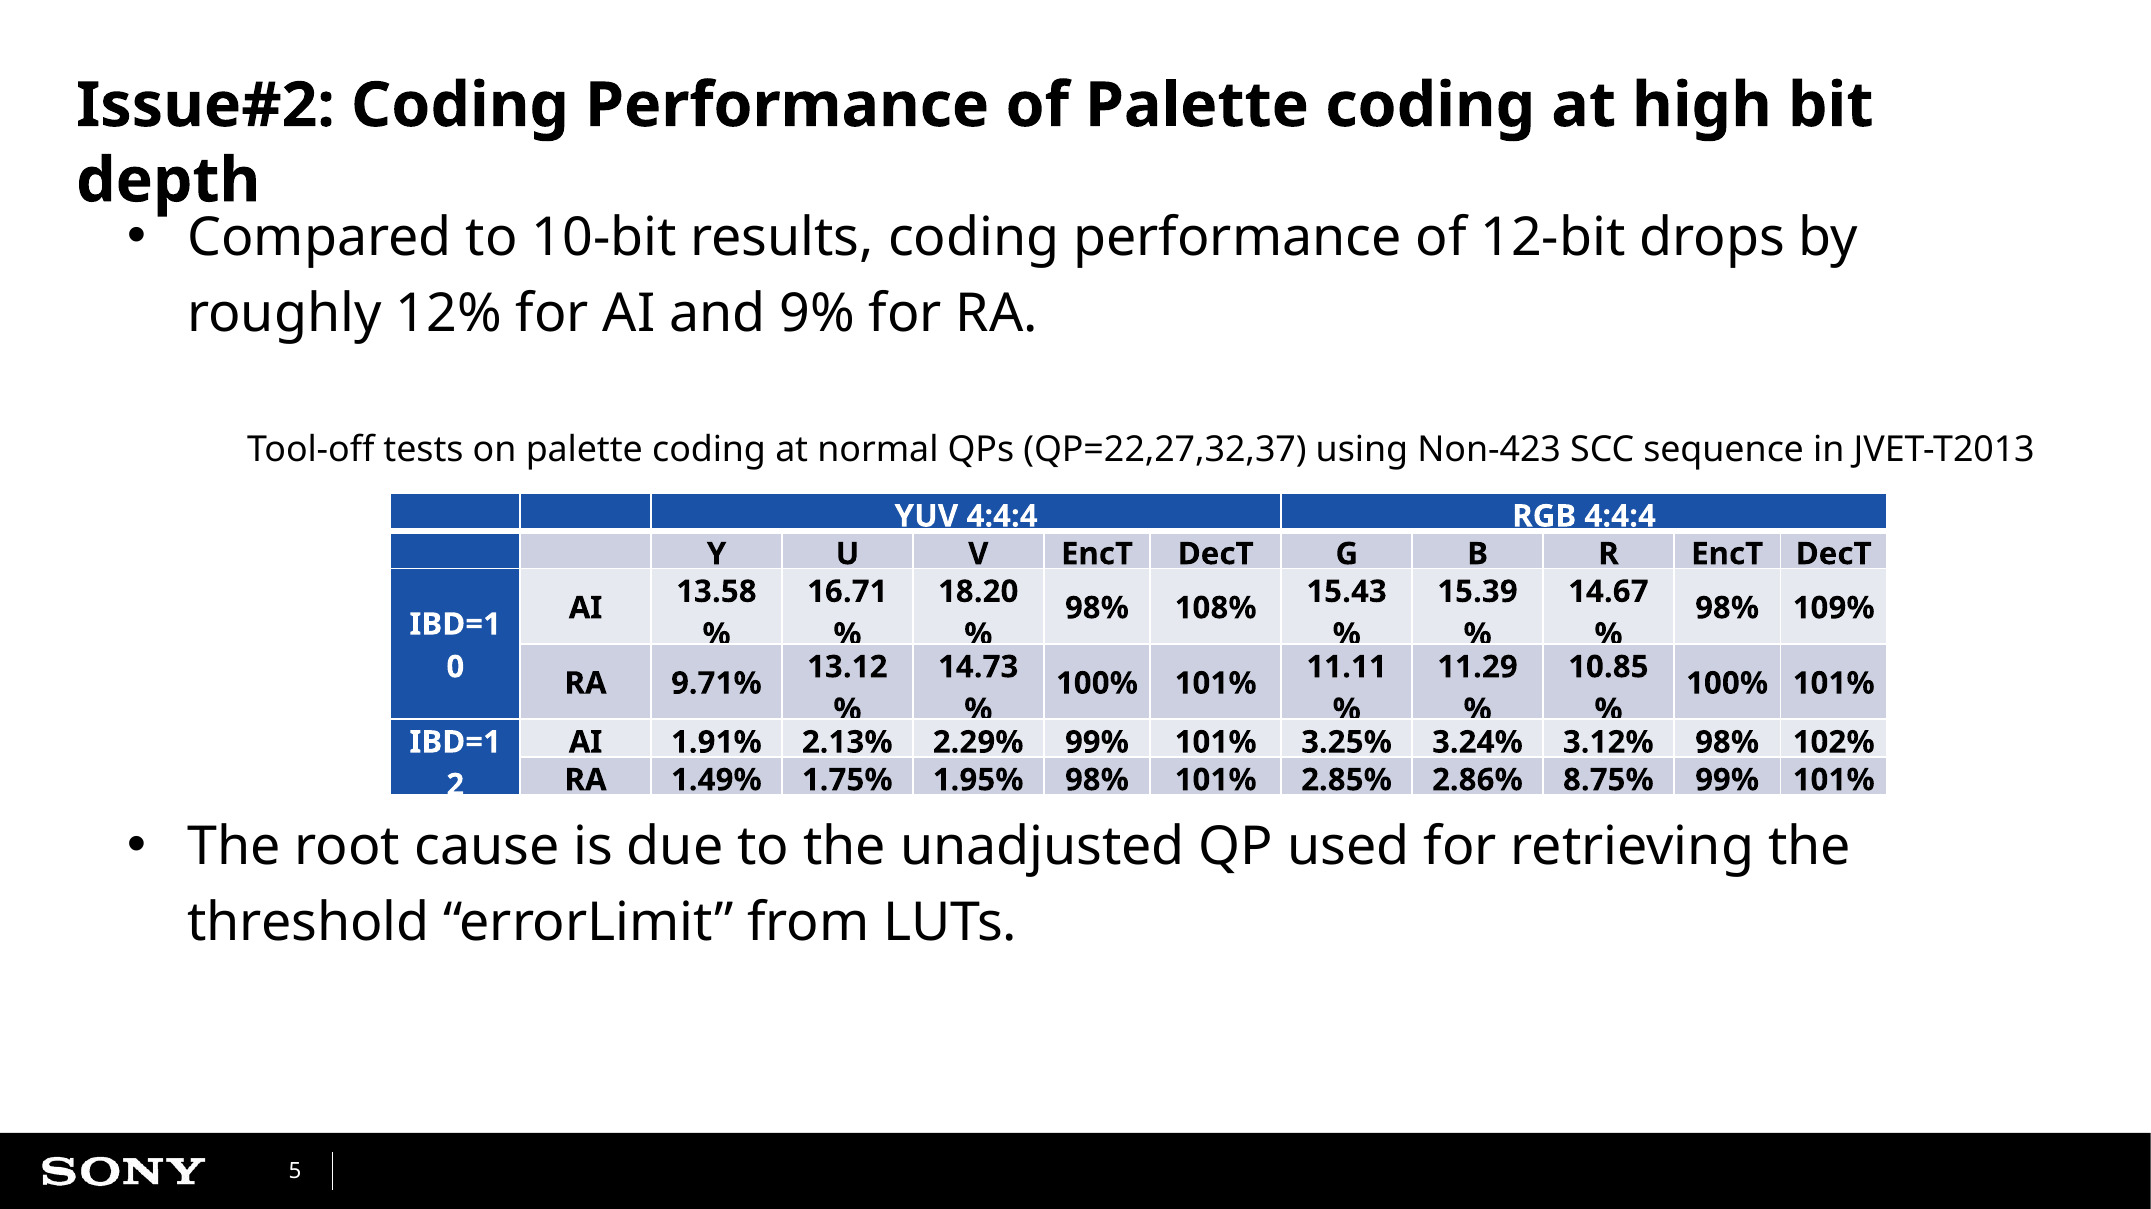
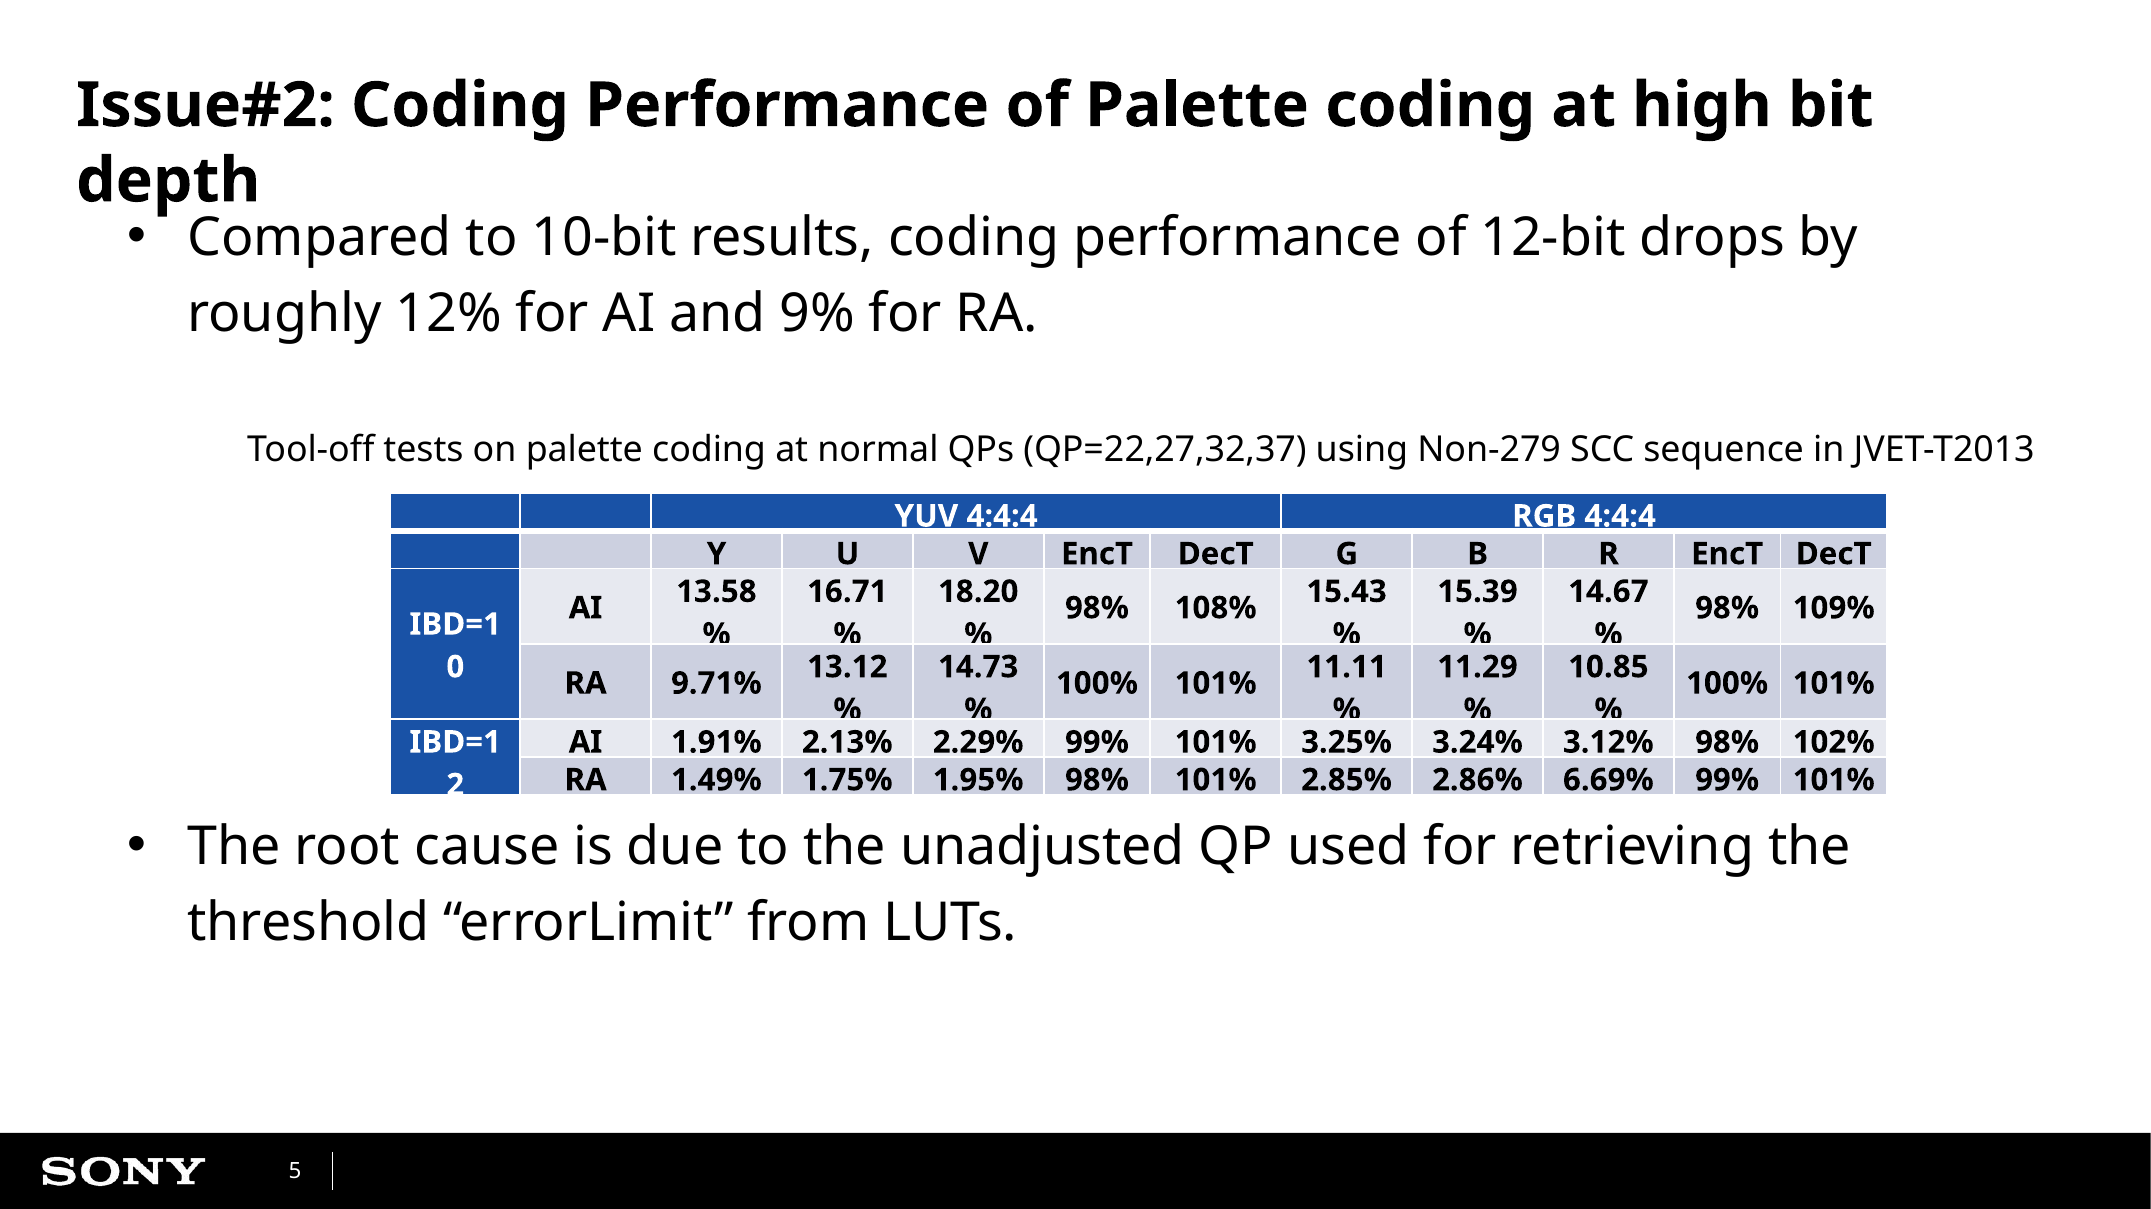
Non-423: Non-423 -> Non-279 (1489, 450)
8.75%: 8.75% -> 6.69% (1608, 780)
